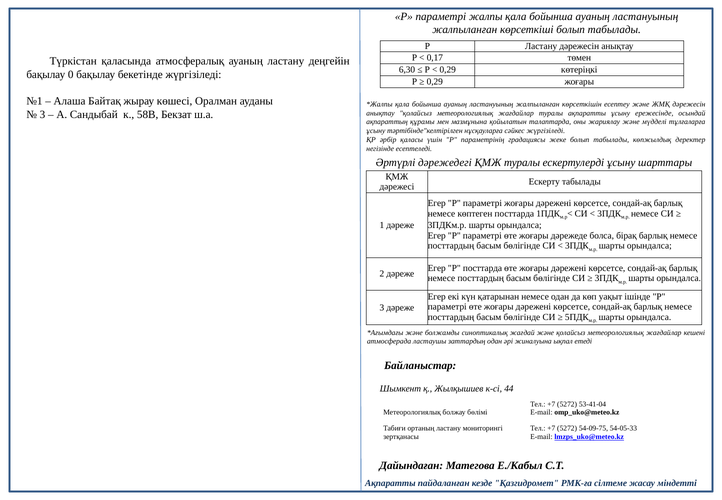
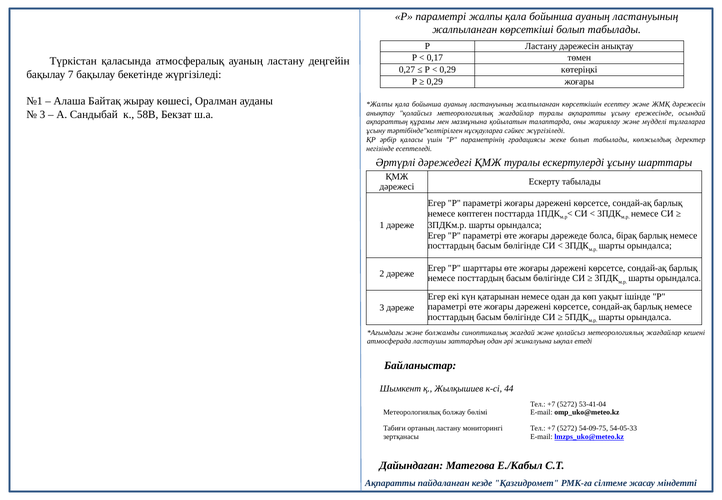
6,30: 6,30 -> 0,27 (407, 70)
0: 0 -> 7 (71, 75)
Р посттарда: посттарда -> шарттары (482, 268)
